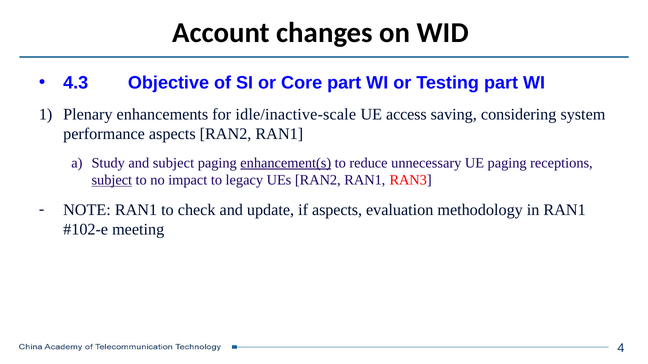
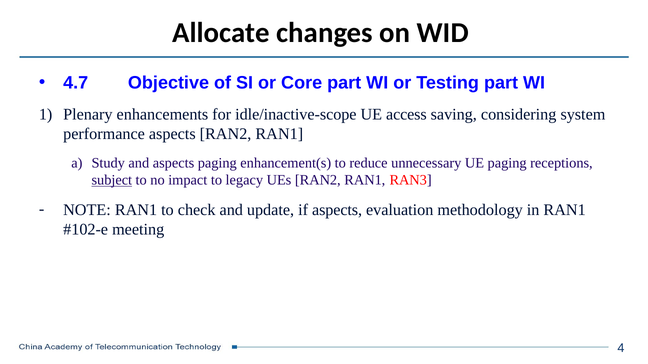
Account: Account -> Allocate (221, 33)
4.3: 4.3 -> 4.7 (76, 83)
idle/inactive-scale: idle/inactive-scale -> idle/inactive-scope (296, 115)
and subject: subject -> aspects (173, 163)
enhancement(s underline: present -> none (286, 163)
